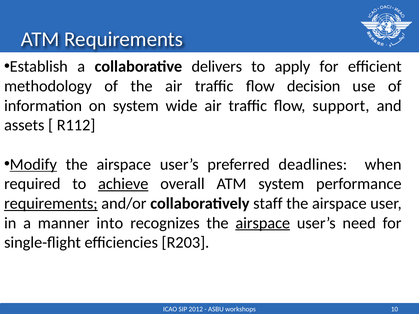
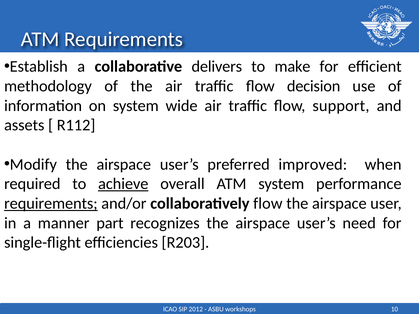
apply: apply -> make (292, 67)
Modify underline: present -> none (33, 164)
deadlines: deadlines -> improved (313, 164)
collaboratively staff: staff -> flow (268, 204)
into: into -> part (110, 223)
airspace underline: present -> none (263, 223)
